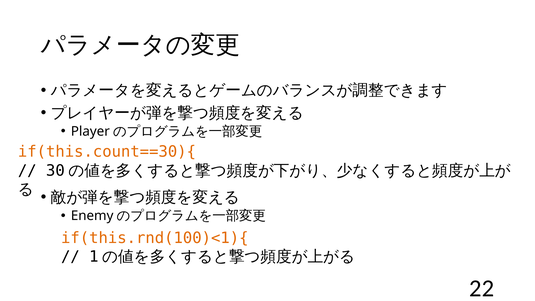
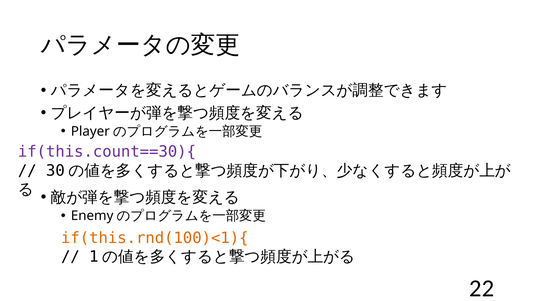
if(this.count==30){ colour: orange -> purple (107, 152)
